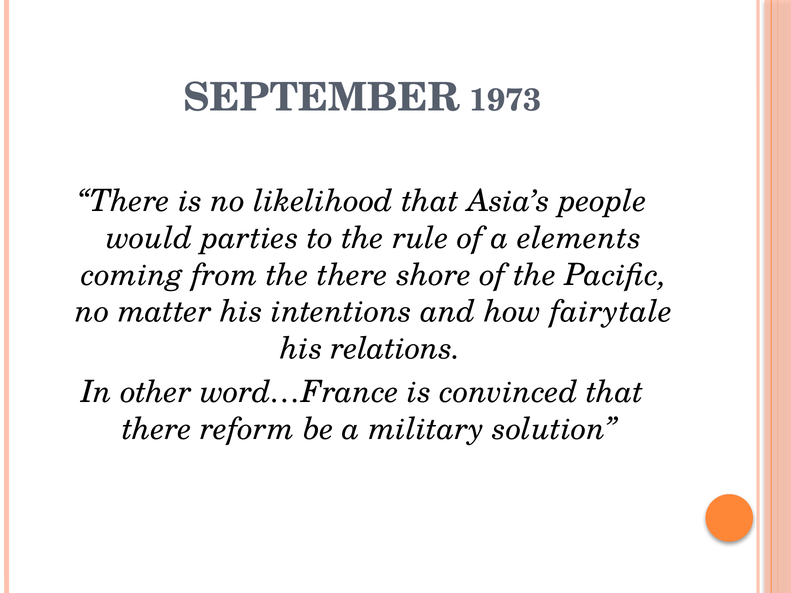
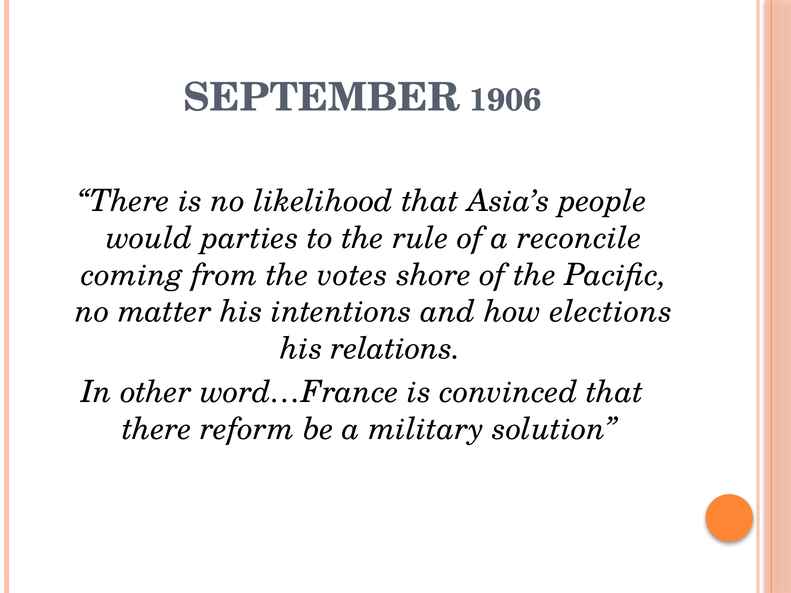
1973: 1973 -> 1906 (505, 100)
elements: elements -> reconcile (580, 238)
the there: there -> votes (353, 275)
fairytale: fairytale -> elections (611, 312)
